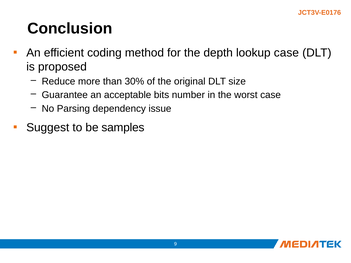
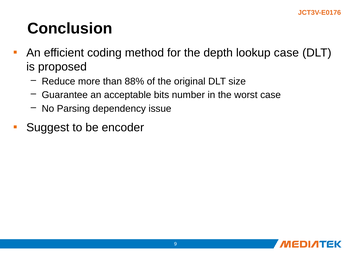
30%: 30% -> 88% (134, 81)
samples: samples -> encoder (123, 128)
